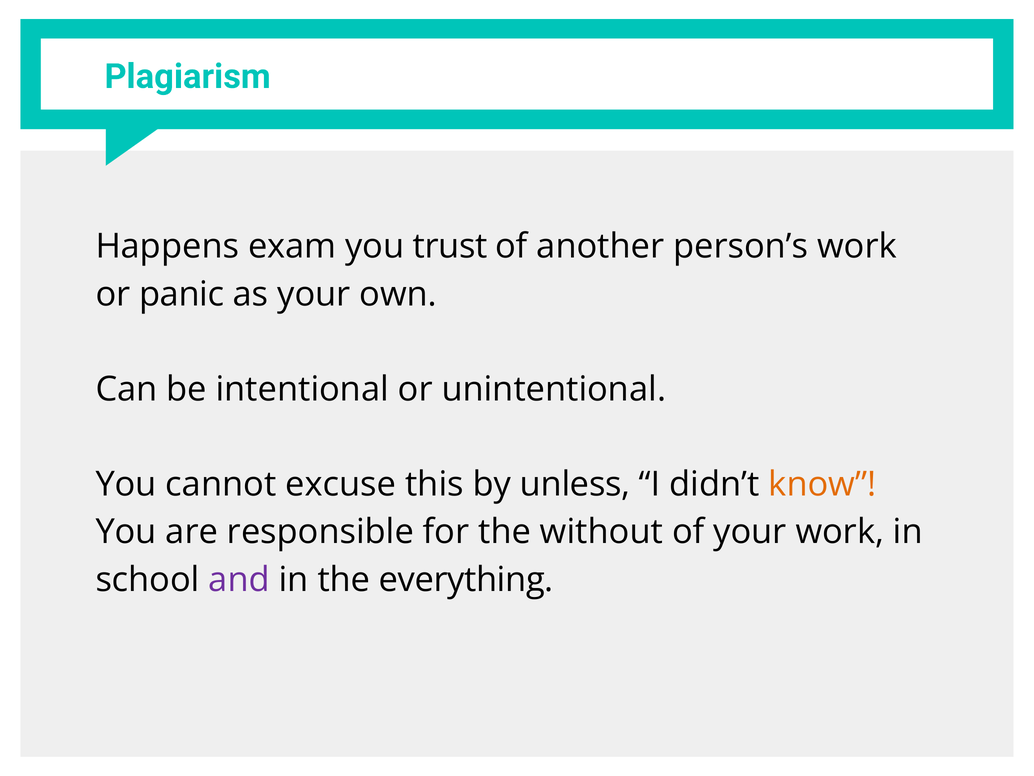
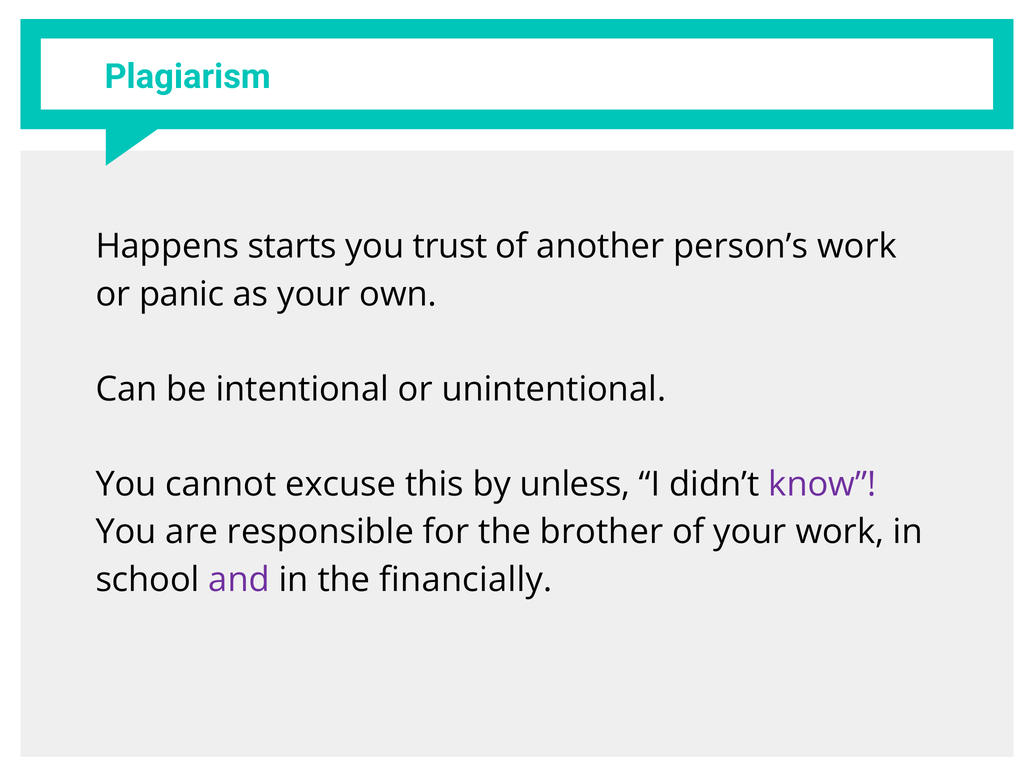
exam: exam -> starts (292, 246)
know colour: orange -> purple (822, 484)
without: without -> brother (601, 532)
everything: everything -> financially (466, 579)
